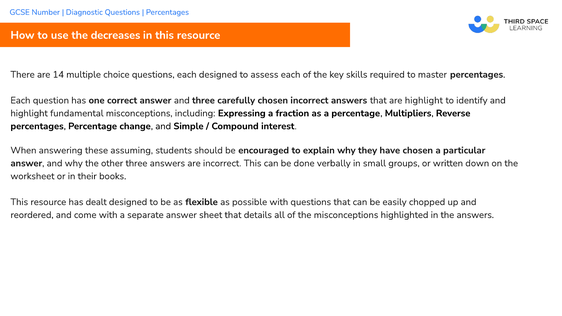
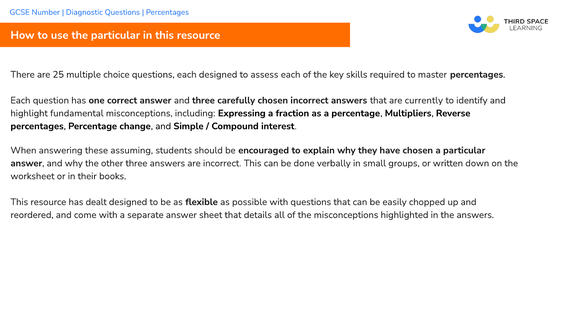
the decreases: decreases -> particular (115, 35)
14: 14 -> 25 (58, 75)
are highlight: highlight -> currently (424, 100)
